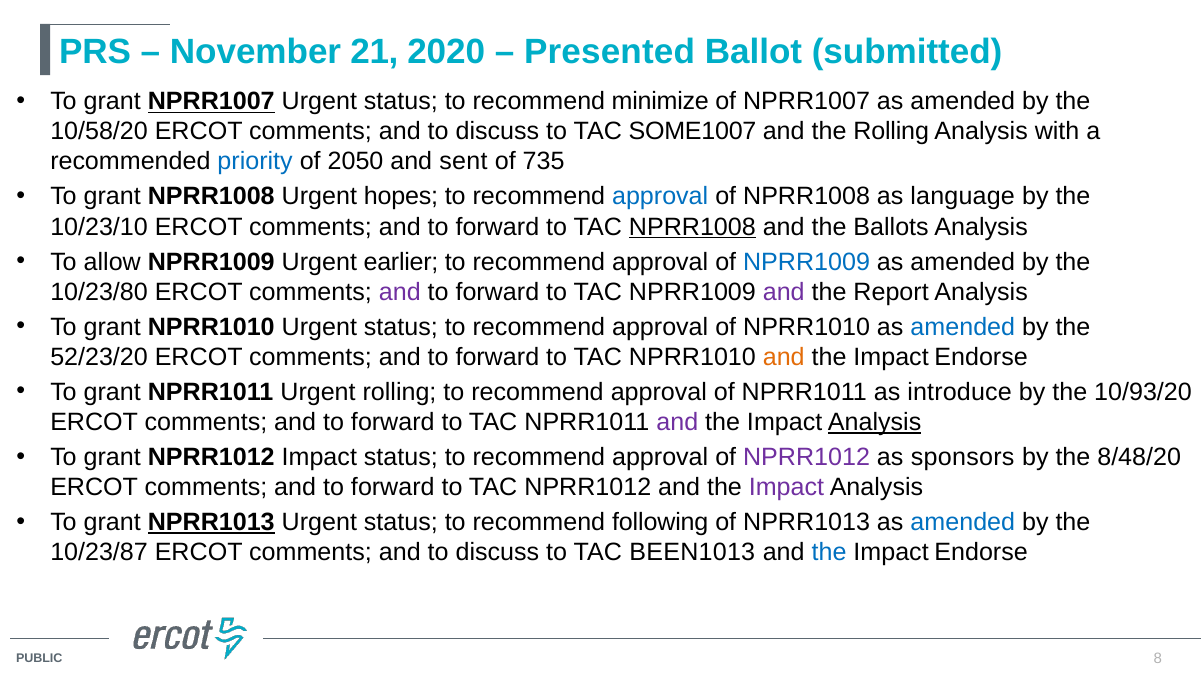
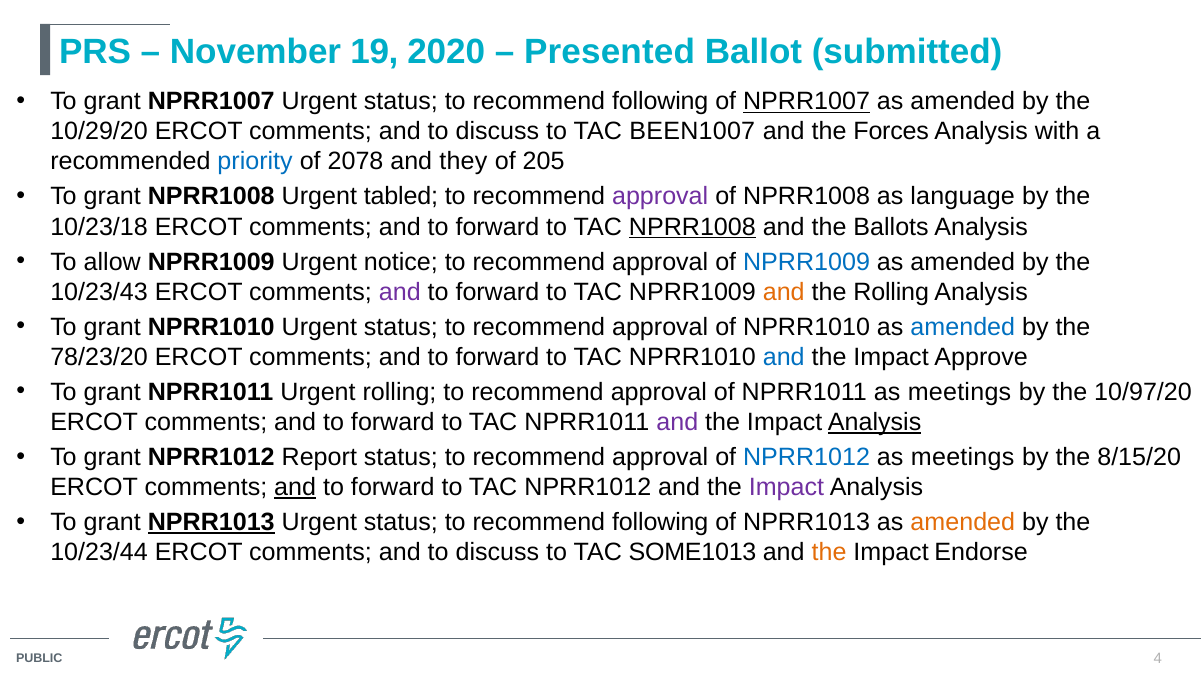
21: 21 -> 19 (374, 52)
NPRR1007 underline: present -> none (211, 102)
minimize: minimize -> following (660, 102)
NPRR1007 underline: none -> present (807, 102)
10/58/20: 10/58/20 -> 10/29/20 (99, 132)
SOME1007: SOME1007 -> BEEN1007 (692, 132)
the Rolling: Rolling -> Forces (891, 132)
2050: 2050 -> 2078 (356, 162)
sent: sent -> they (463, 162)
735: 735 -> 205 (544, 162)
hopes: hopes -> tabled (401, 197)
approval colour: blue -> purple (660, 197)
10/23/10: 10/23/10 -> 10/23/18 (99, 227)
earlier: earlier -> notice (401, 262)
10/23/80: 10/23/80 -> 10/23/43 (99, 292)
and colour: purple -> orange (784, 292)
the Report: Report -> Rolling (891, 292)
52/23/20: 52/23/20 -> 78/23/20 (99, 357)
and colour: orange -> blue (784, 357)
Endorse: Endorse -> Approve (981, 357)
NPRR1011 as introduce: introduce -> meetings (960, 392)
10/93/20: 10/93/20 -> 10/97/20 (1143, 392)
NPRR1012 Impact: Impact -> Report (319, 458)
NPRR1012 colour: purple -> blue (807, 458)
sponsors: sponsors -> meetings (963, 458)
8/48/20: 8/48/20 -> 8/15/20 (1139, 458)
and underline: none -> present (295, 488)
amended colour: blue -> orange (963, 523)
10/23/87: 10/23/87 -> 10/23/44 (99, 553)
BEEN1013: BEEN1013 -> SOME1013 (693, 553)
the colour: blue -> orange (829, 553)
8: 8 -> 4 (1158, 659)
